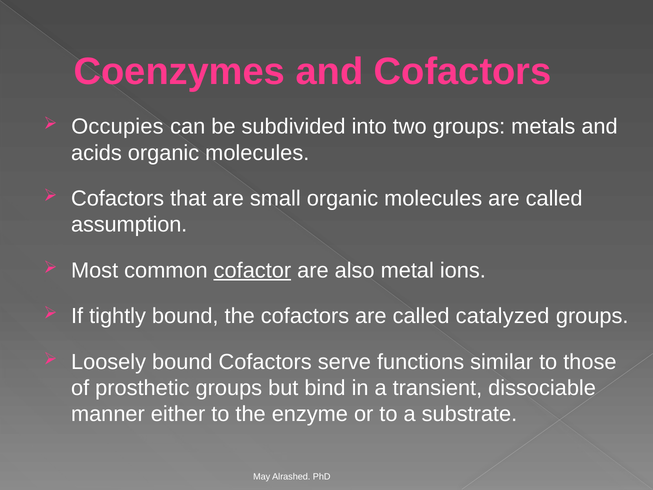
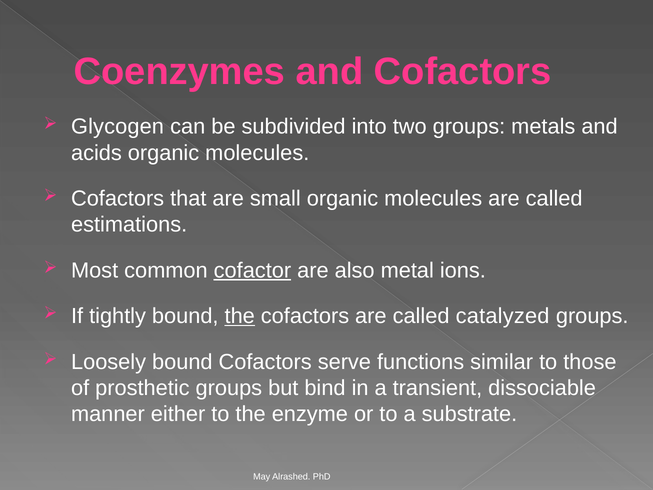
Occupies: Occupies -> Glycogen (118, 127)
assumption: assumption -> estimations (129, 225)
the underline: none -> present (240, 316)
